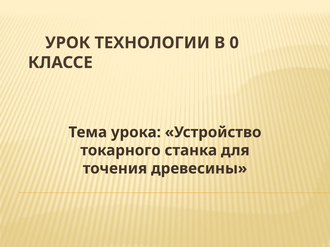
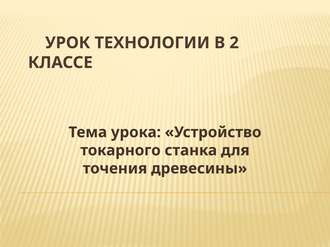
0: 0 -> 2 (234, 43)
